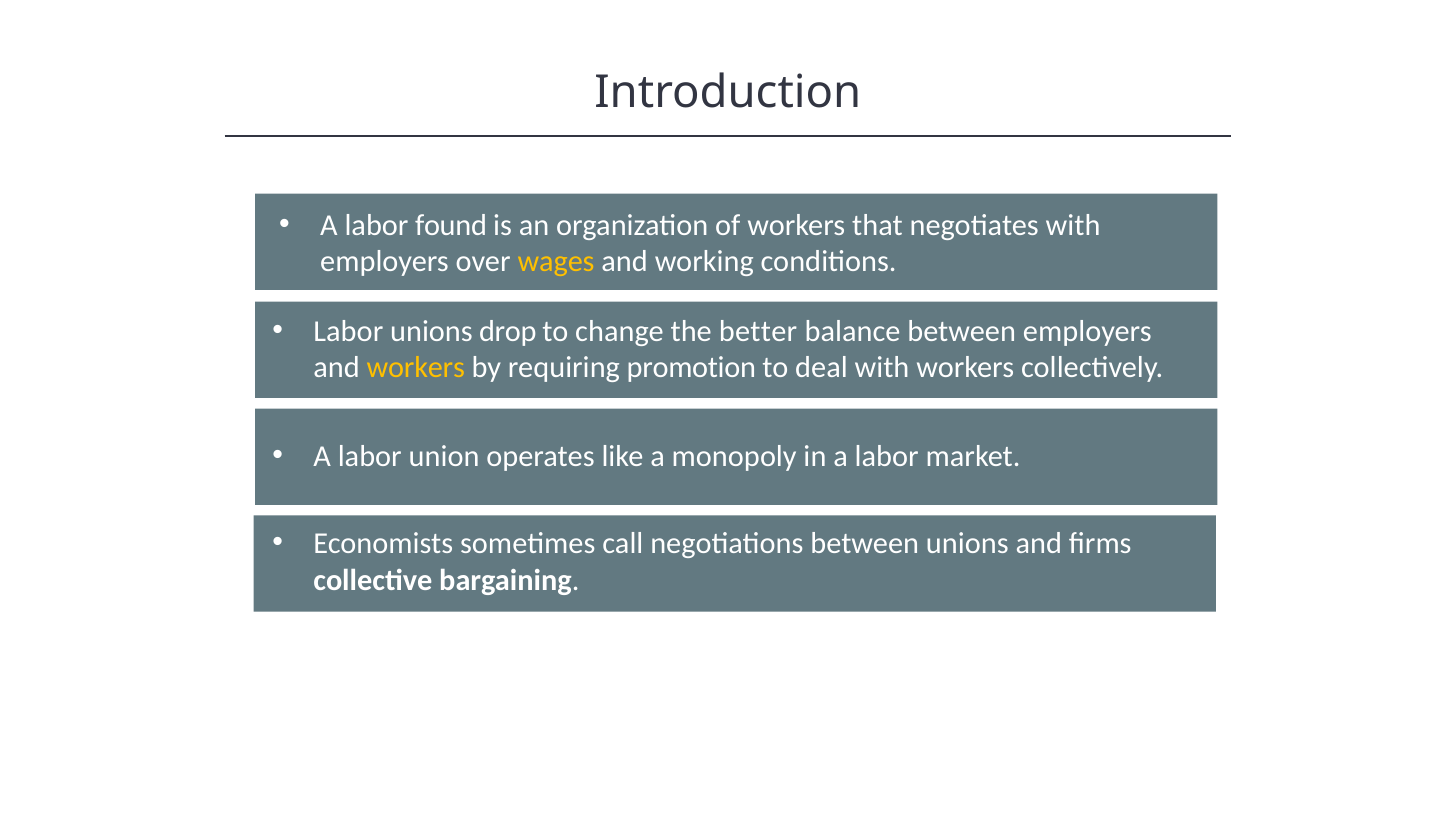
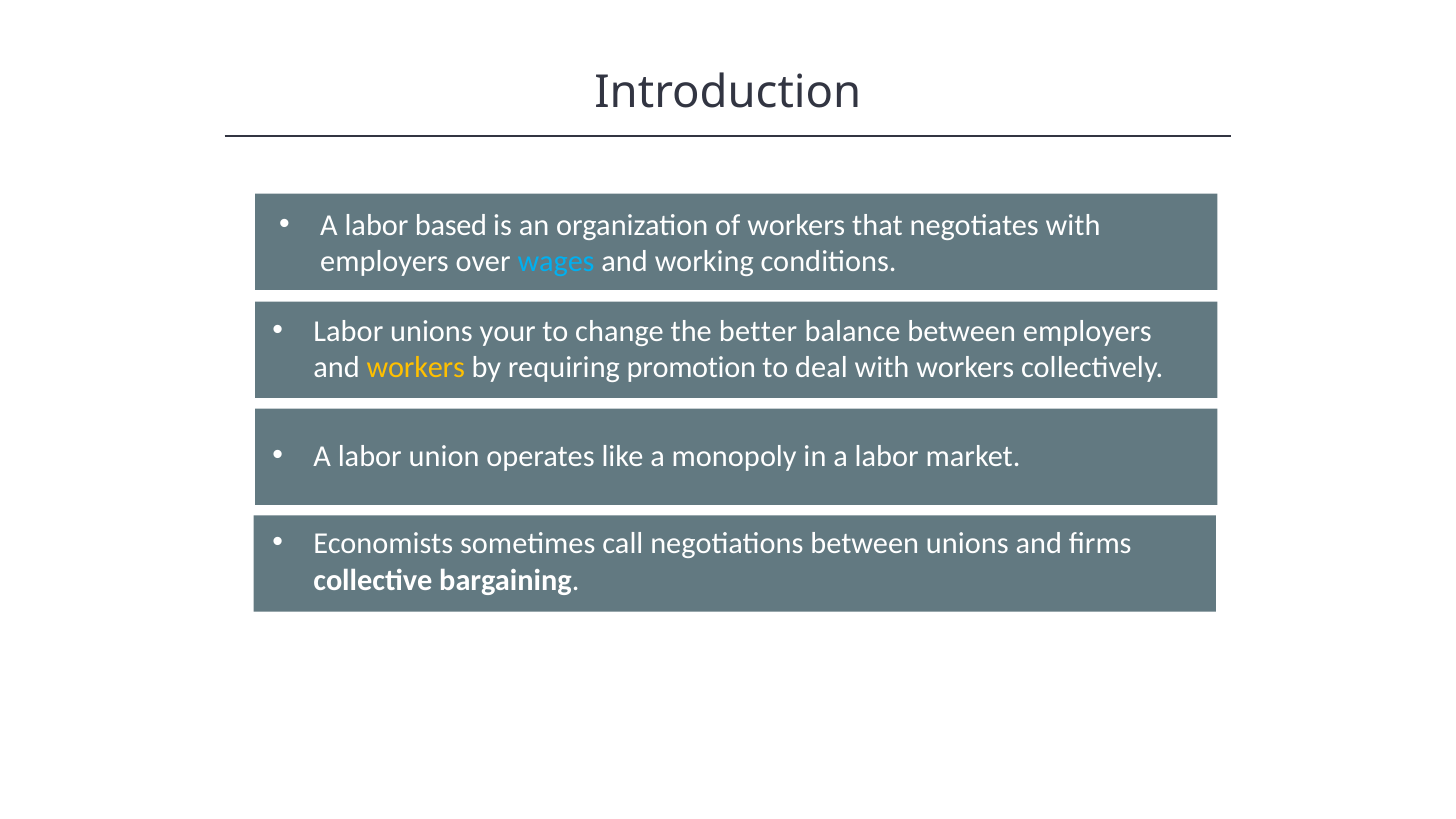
found: found -> based (451, 225)
wages colour: yellow -> light blue (556, 261)
drop: drop -> your (508, 331)
